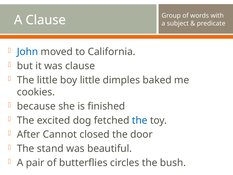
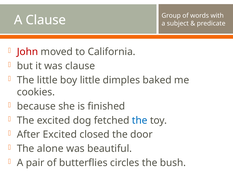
John colour: blue -> red (27, 52)
After Cannot: Cannot -> Excited (60, 134)
stand: stand -> alone (50, 148)
